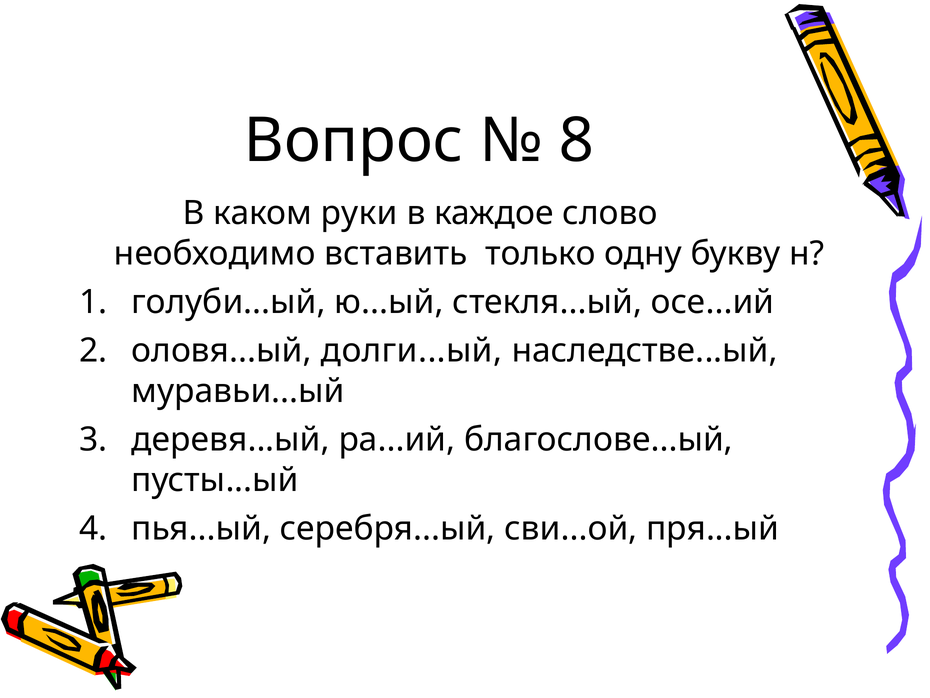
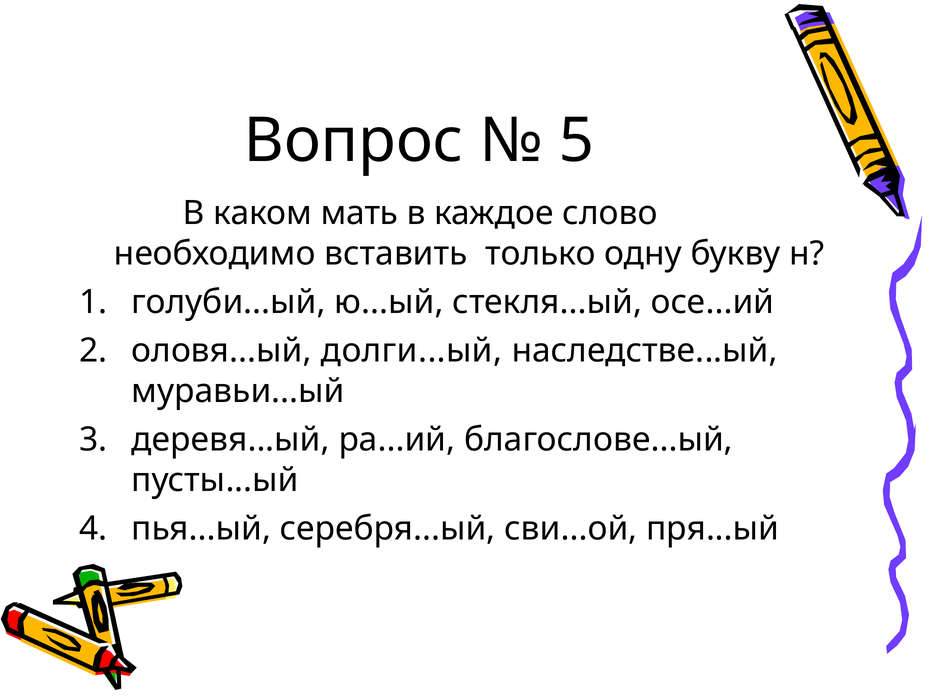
8: 8 -> 5 (577, 141)
руки: руки -> мать (359, 213)
